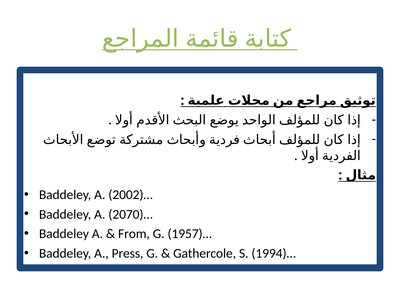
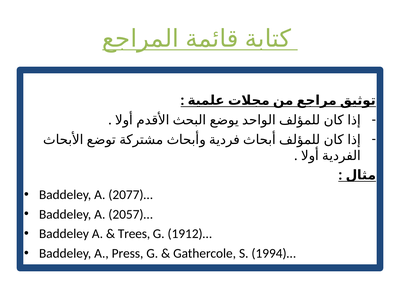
2002)…: 2002)… -> 2077)… (131, 195)
2070)…: 2070)… -> 2057)… (131, 214)
From: From -> Trees (134, 234)
1957)…: 1957)… -> 1912)… (190, 234)
